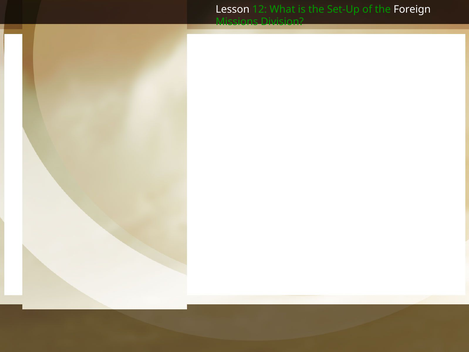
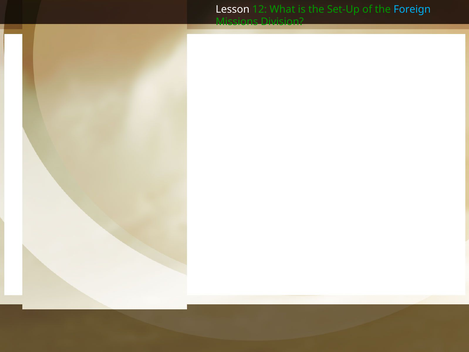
Foreign colour: white -> light blue (412, 9)
